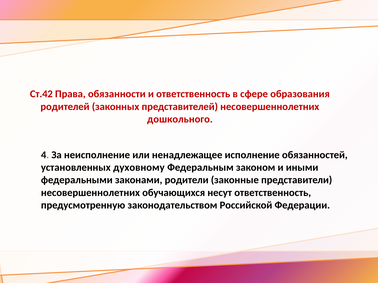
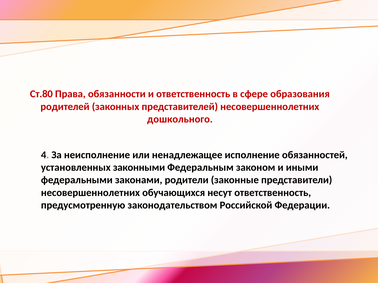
Ст.42: Ст.42 -> Ст.80 (41, 94)
духовному: духовному -> законными (139, 168)
